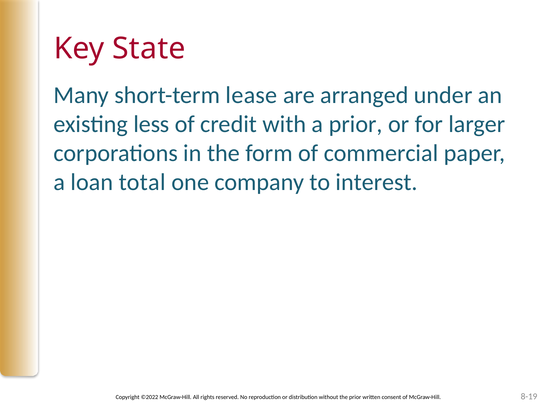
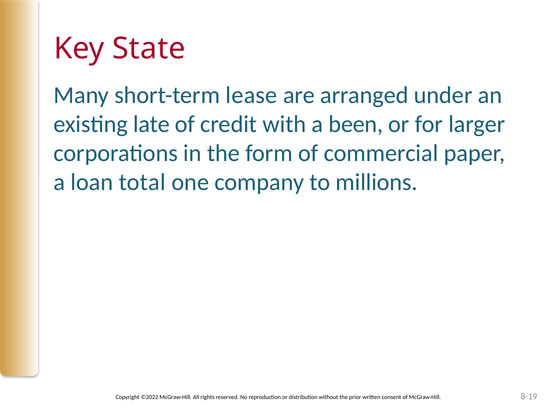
less: less -> late (151, 124)
a prior: prior -> been (356, 124)
interest: interest -> millions (377, 182)
